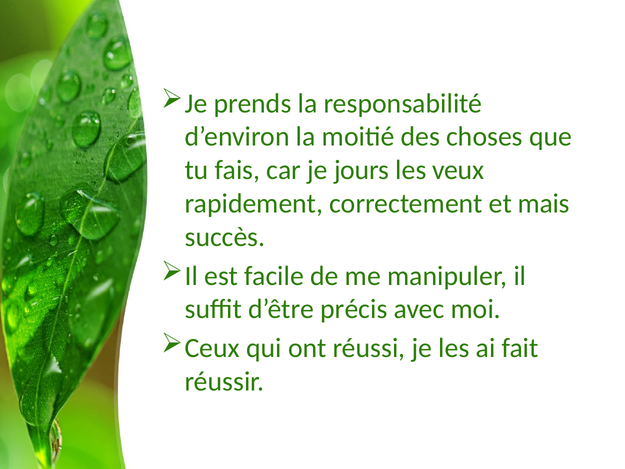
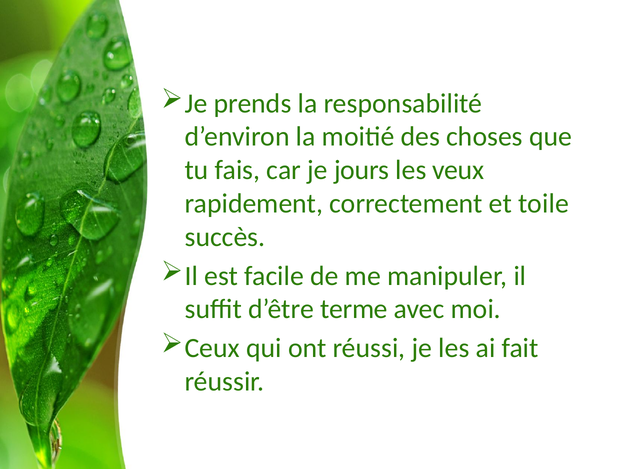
mais: mais -> toile (543, 203)
précis: précis -> terme (354, 309)
